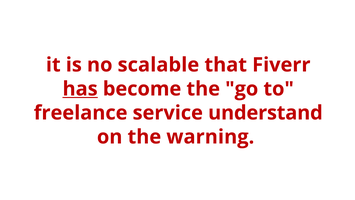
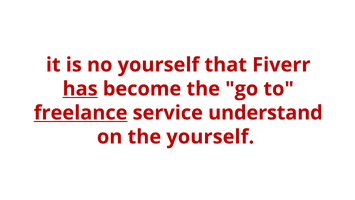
no scalable: scalable -> yourself (158, 65)
freelance underline: none -> present (81, 113)
the warning: warning -> yourself (210, 137)
